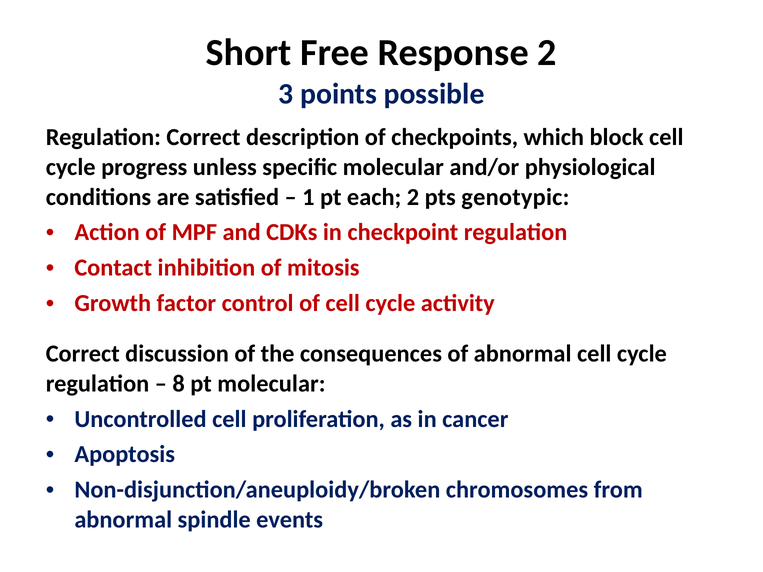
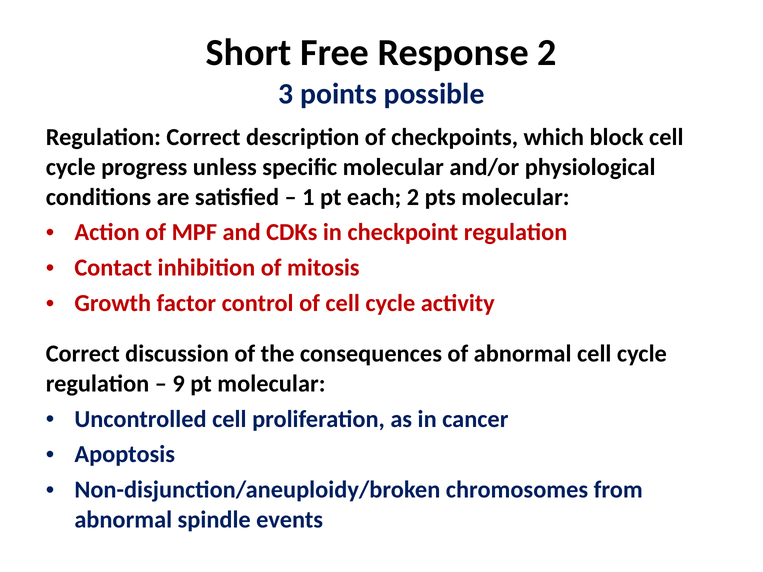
pts genotypic: genotypic -> molecular (515, 197)
8: 8 -> 9 (179, 384)
